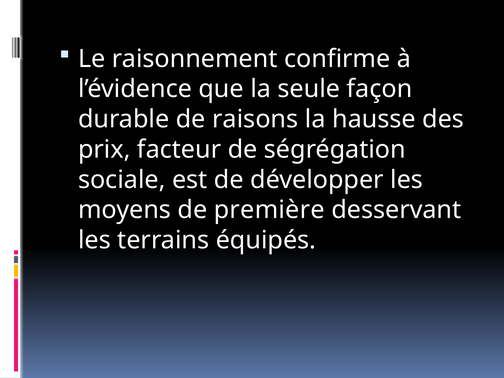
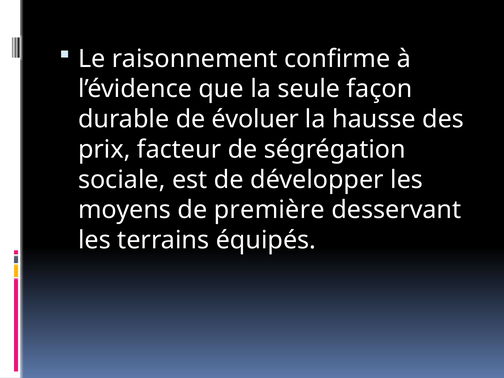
raisons: raisons -> évoluer (255, 119)
